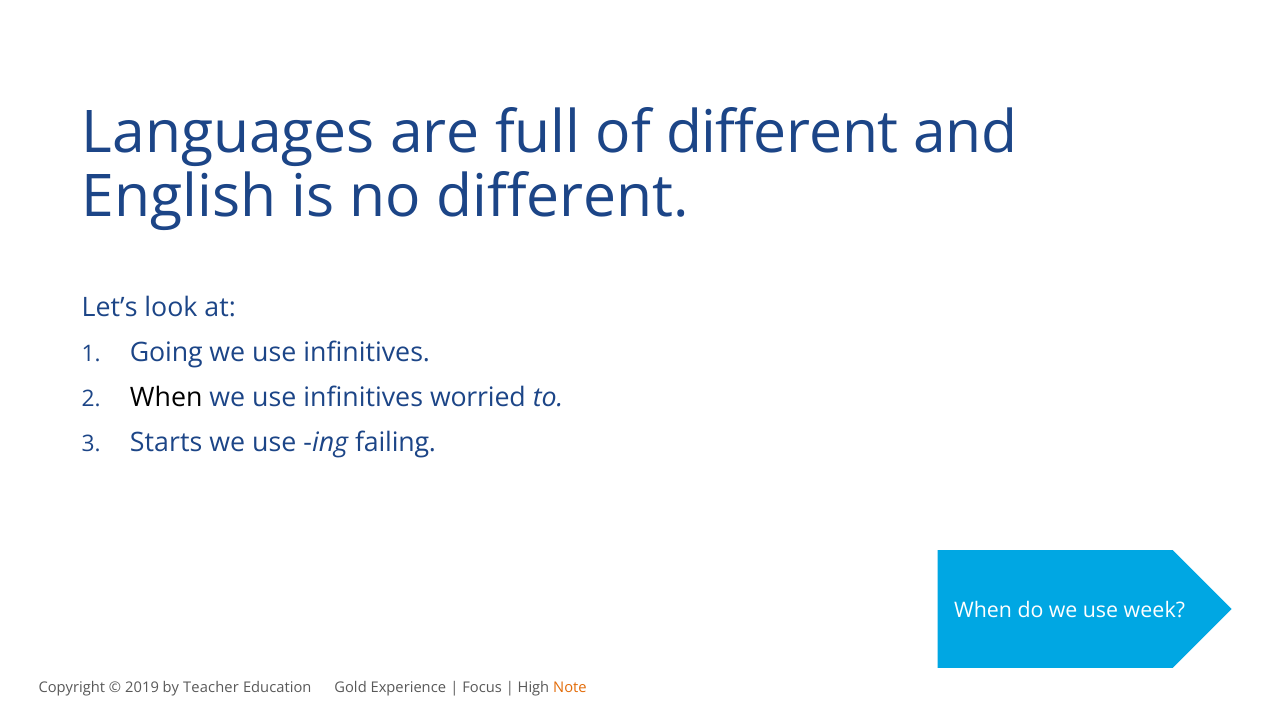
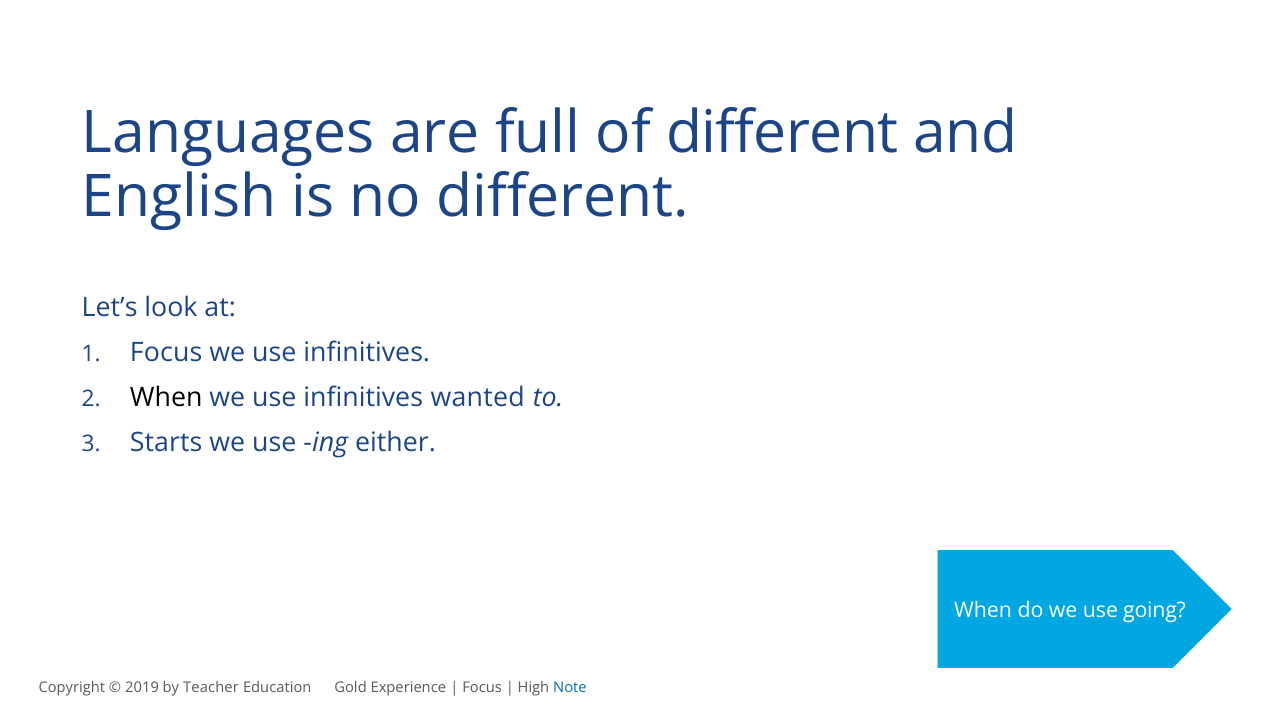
Going: Going -> Focus (166, 353)
worried: worried -> wanted (478, 397)
failing: failing -> either (395, 442)
week: week -> going (1155, 611)
Note colour: orange -> blue (570, 688)
